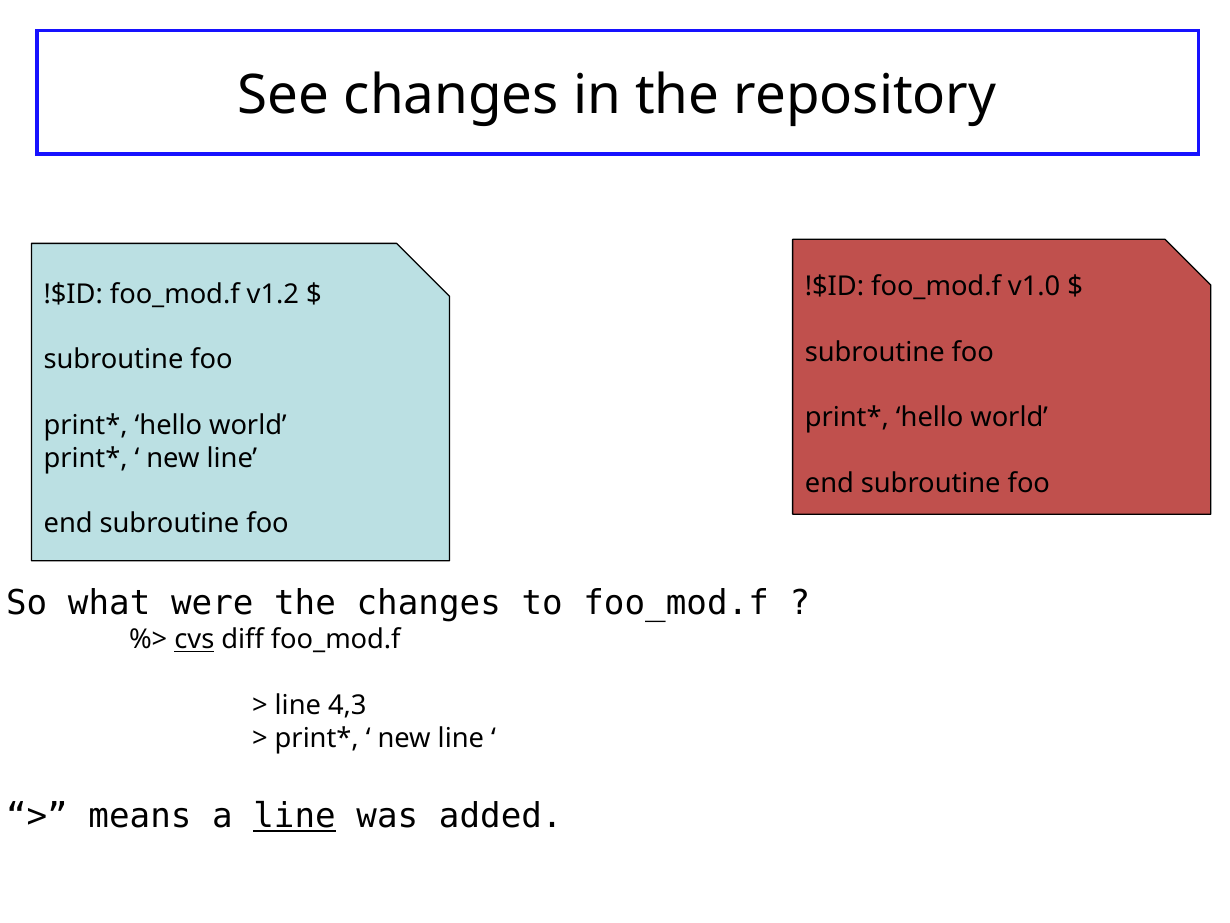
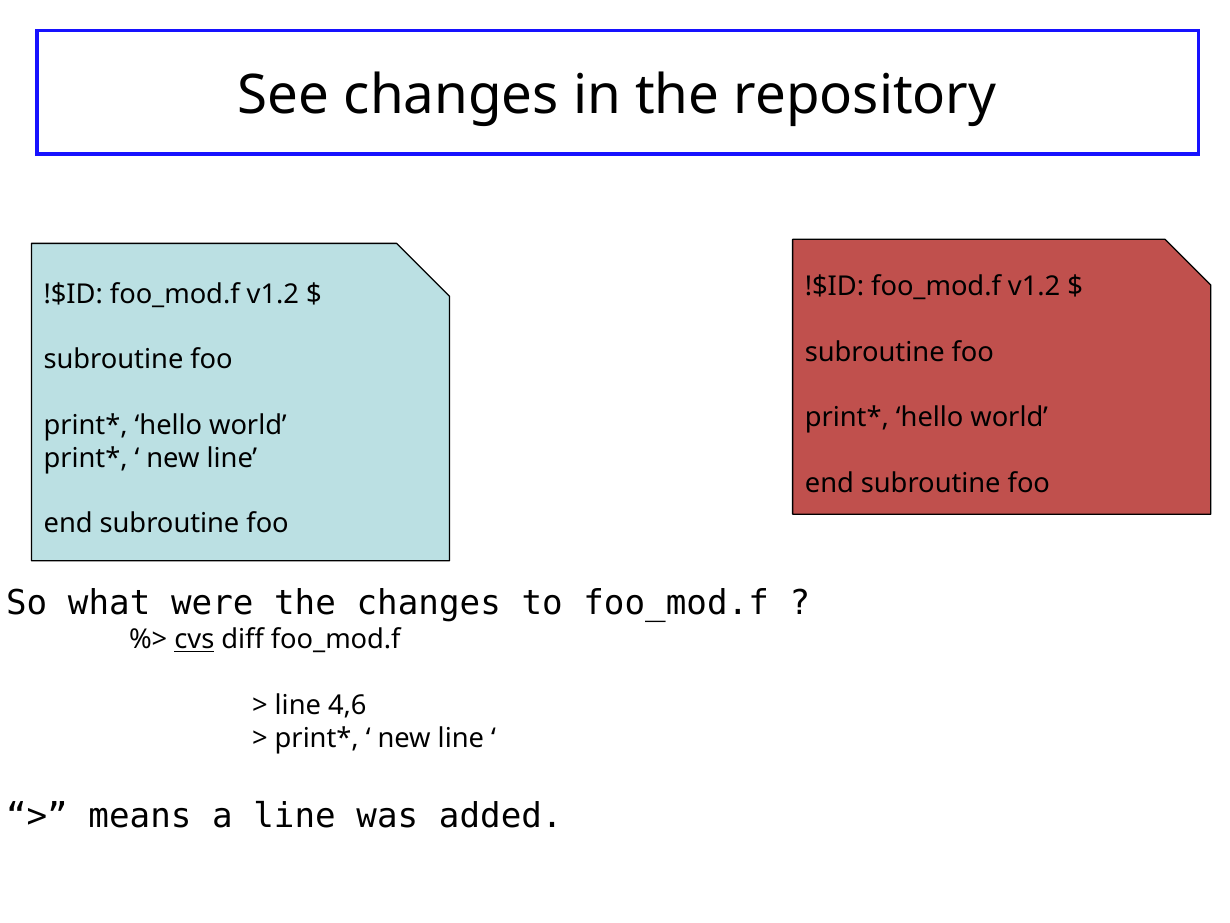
v1.0: v1.0 -> v1.2 (1034, 286)
4,3: 4,3 -> 4,6 (347, 705)
line underline: present -> none (295, 816)
